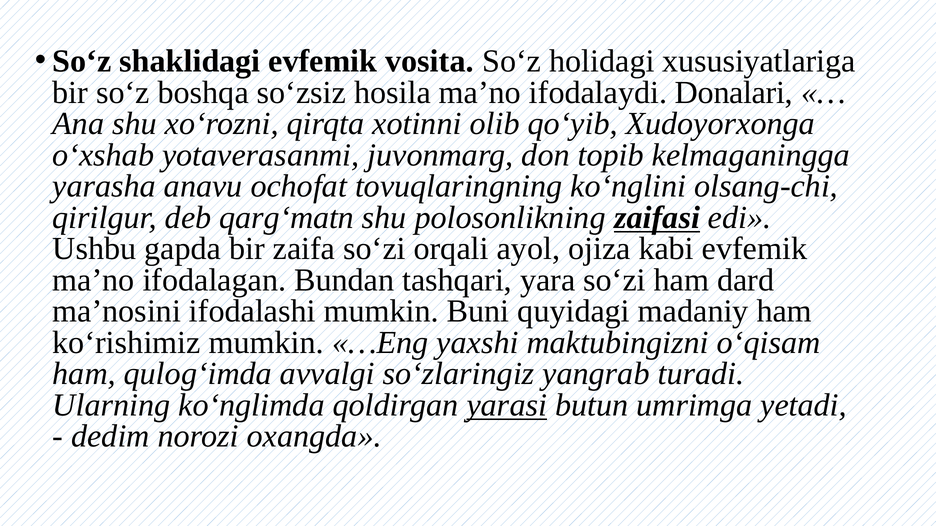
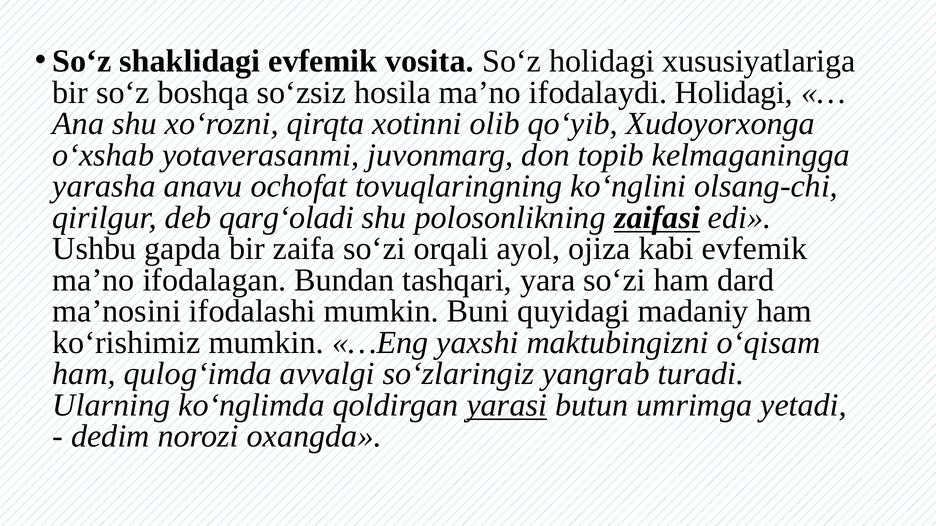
ifodalaydi Donalari: Donalari -> Holidagi (734, 93)
qarg‘matn: qarg‘matn -> qarg‘oladi (287, 218)
